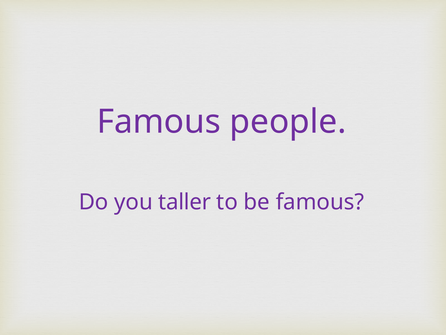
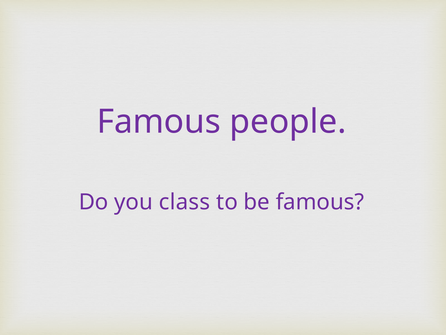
taller: taller -> class (184, 202)
